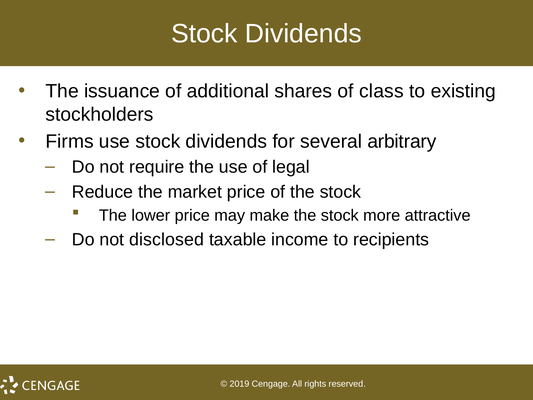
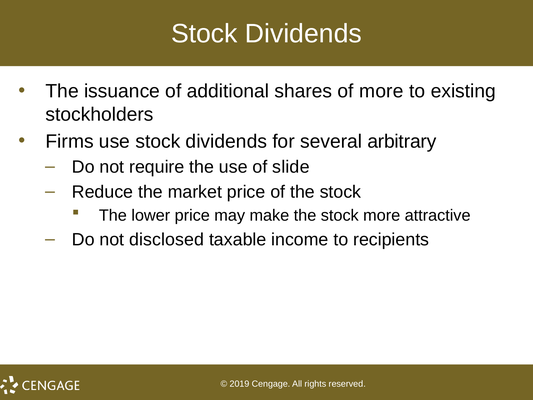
of class: class -> more (381, 91)
legal: legal -> slide (291, 167)
